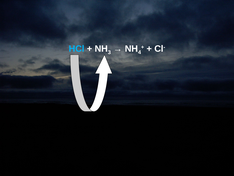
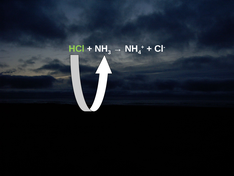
HCl colour: light blue -> light green (77, 49)
